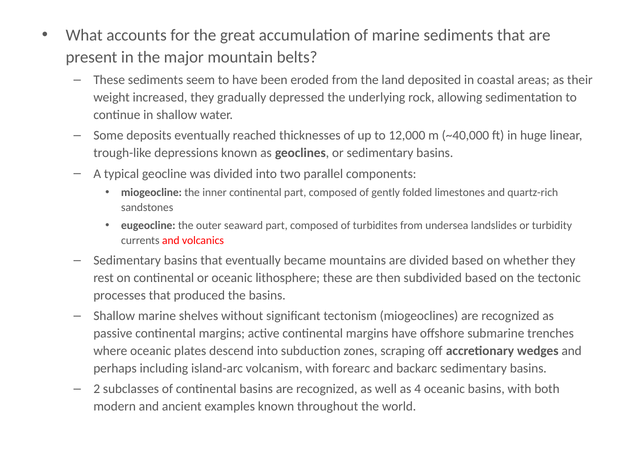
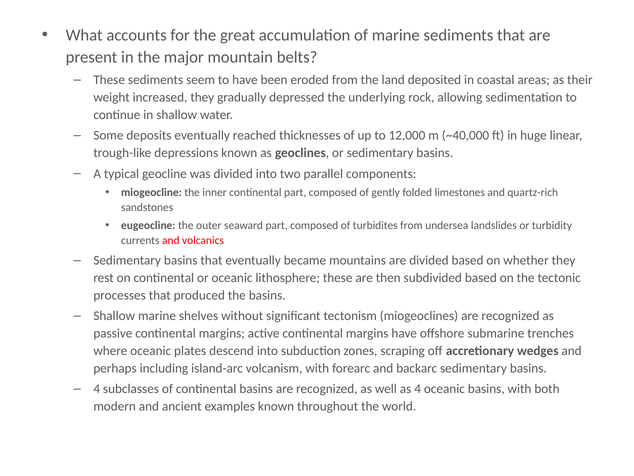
2: 2 -> 4 (97, 389)
